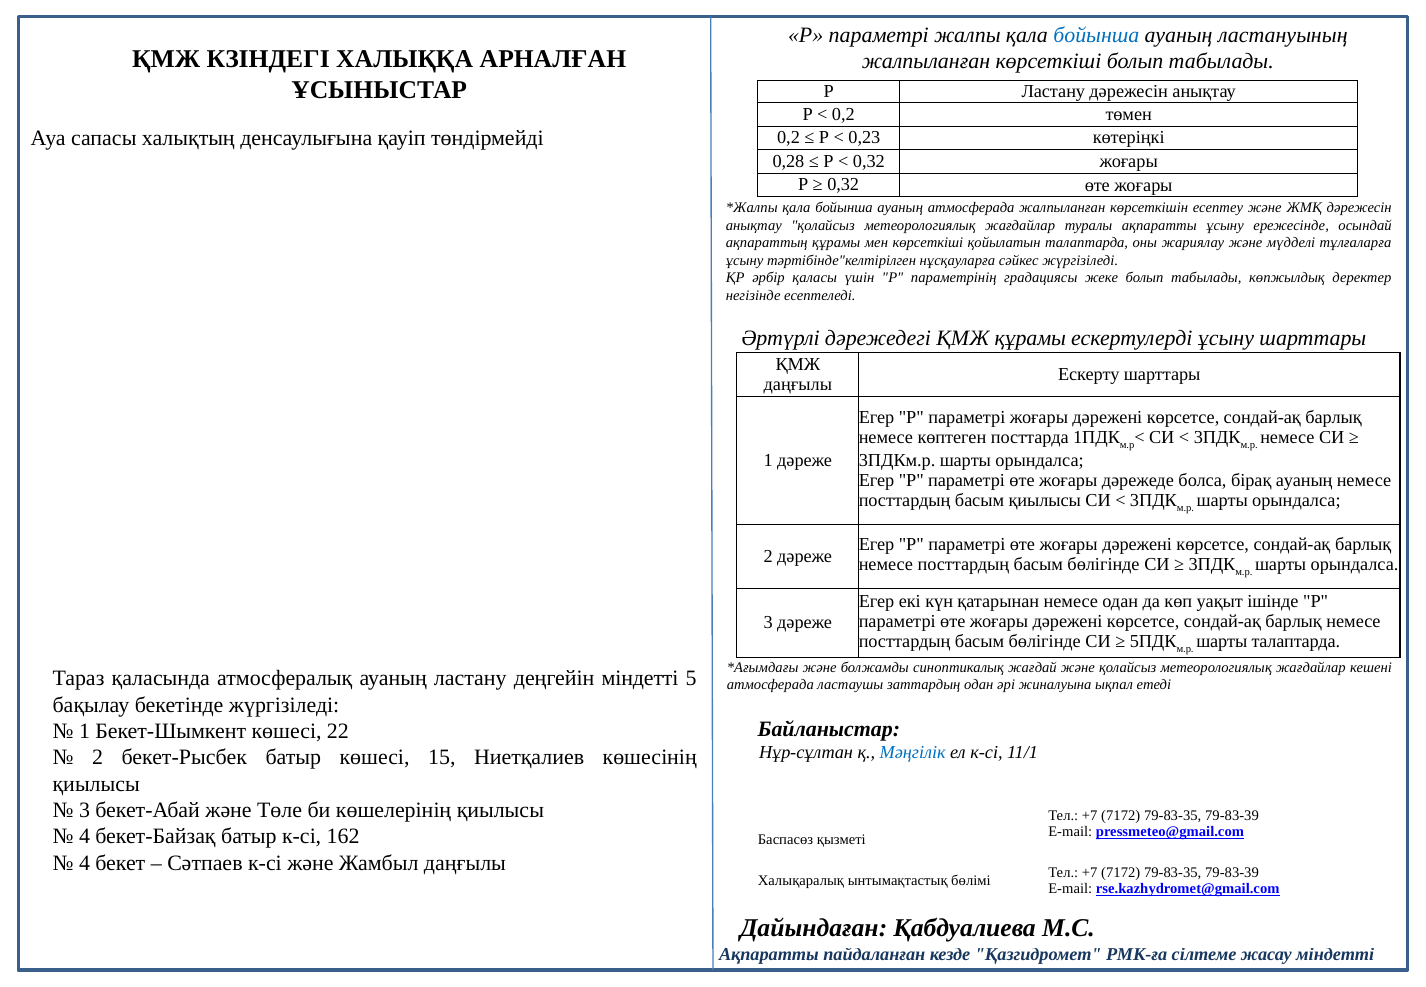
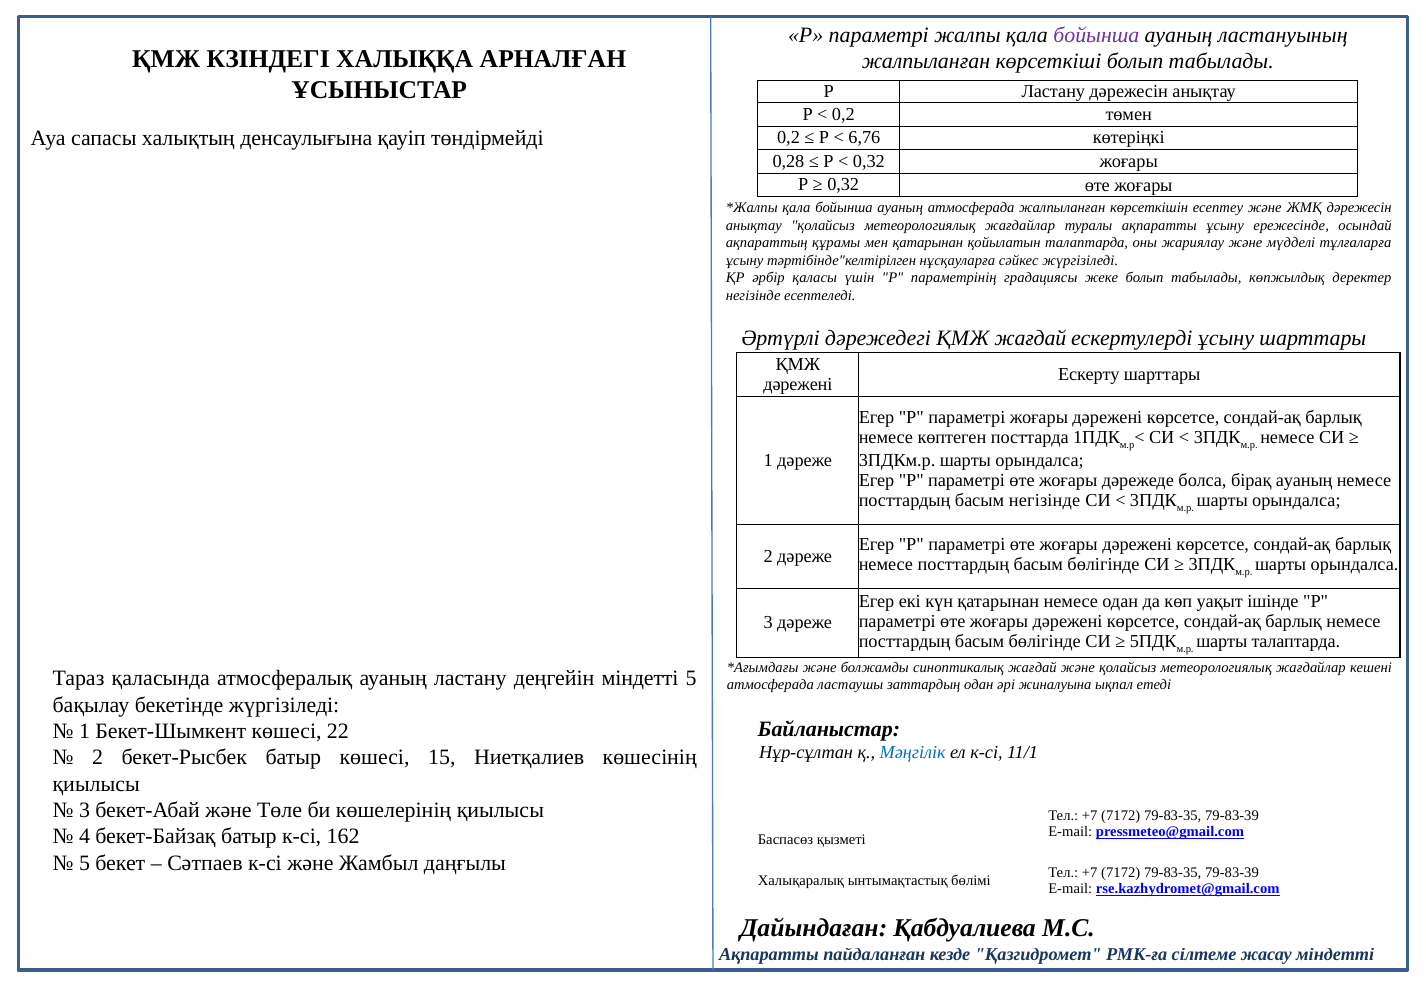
бойынша colour: blue -> purple (1096, 35)
0,23: 0,23 -> 6,76 (864, 138)
мен көрсеткіші: көрсеткіші -> қатарынан (928, 243)
ҚМЖ құрамы: құрамы -> жағдай (1030, 338)
даңғылы: даңғылы -> дәрежені (798, 385)
басым қиылысы: қиылысы -> негізінде (1045, 501)
4: 4 -> 5 (85, 863)
